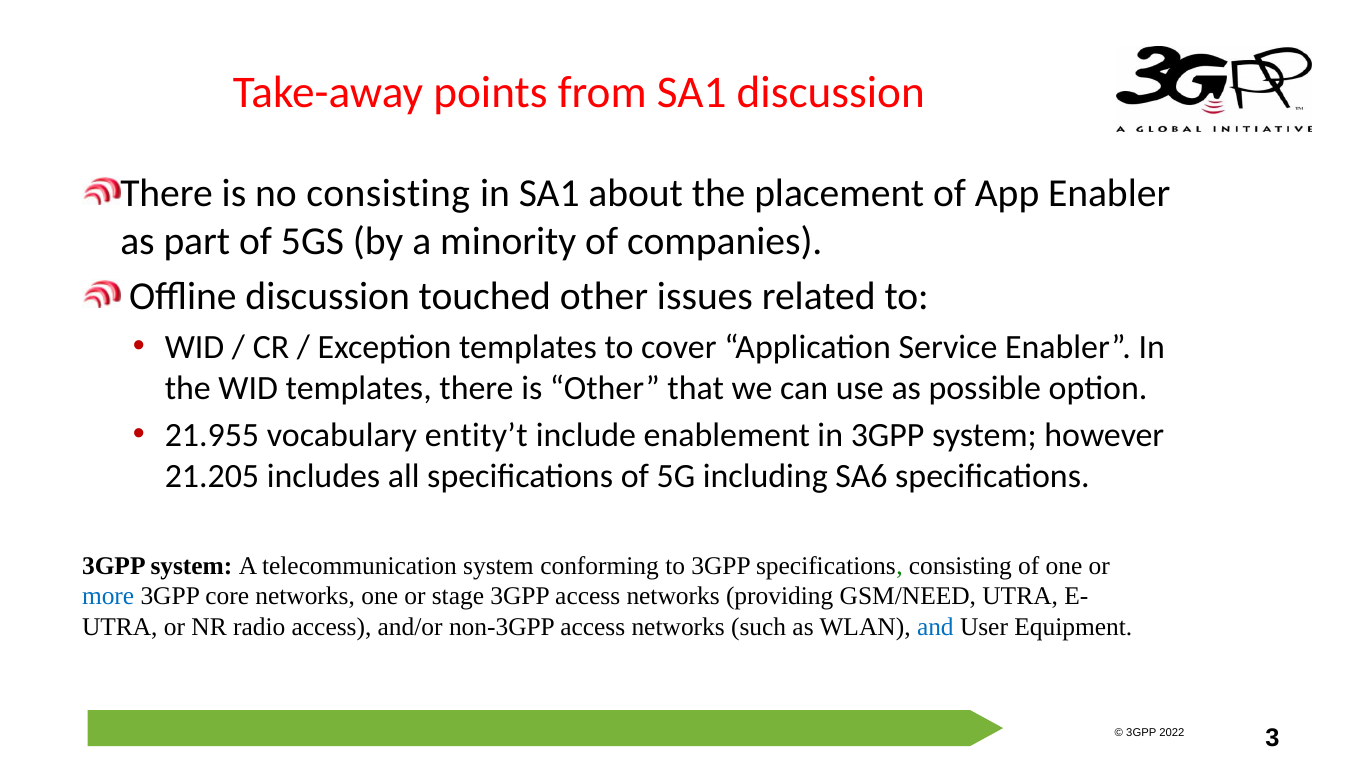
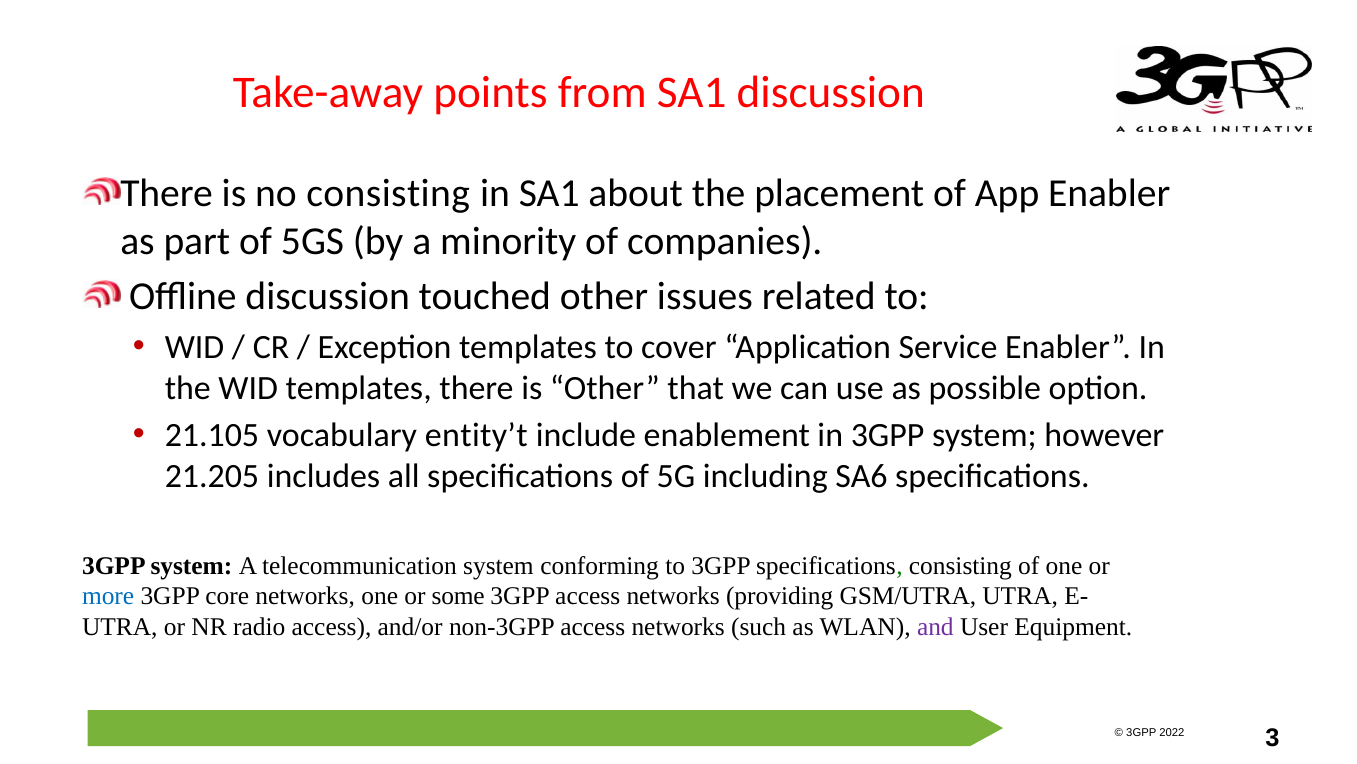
21.955: 21.955 -> 21.105 (212, 435)
stage: stage -> some (458, 596)
GSM/NEED: GSM/NEED -> GSM/UTRA (908, 596)
and colour: blue -> purple (935, 626)
